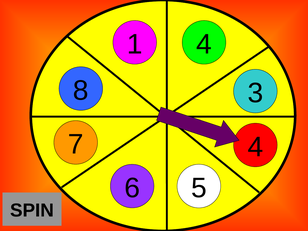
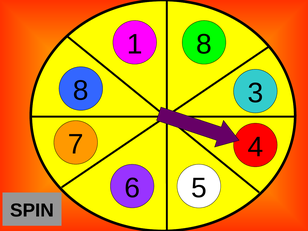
1 4: 4 -> 8 (204, 44)
